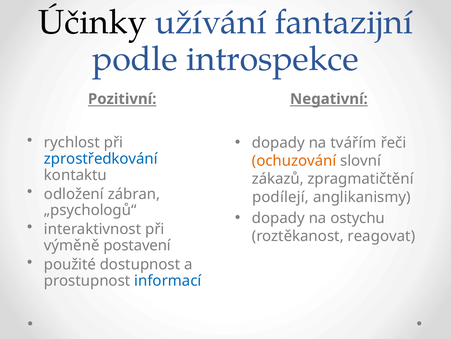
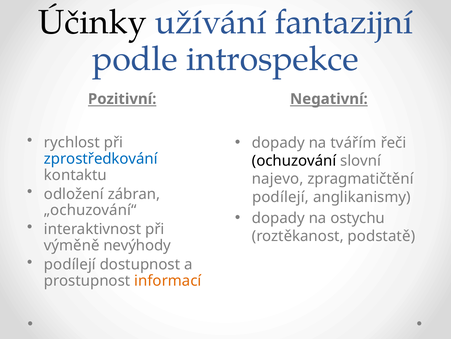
ochuzování colour: orange -> black (294, 161)
zákazů: zákazů -> najevo (278, 179)
„psychologů“: „psychologů“ -> „ochuzování“ (90, 210)
reagovat: reagovat -> podstatě (381, 236)
postavení: postavení -> nevýhody (137, 245)
použité: použité -> podílejí (70, 264)
informací colour: blue -> orange (168, 280)
